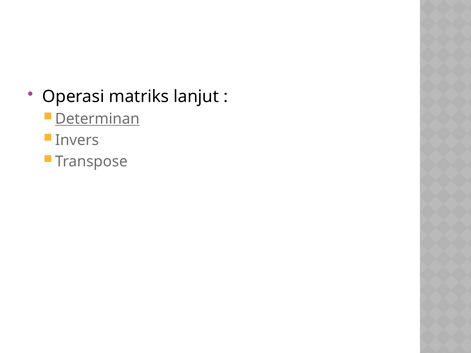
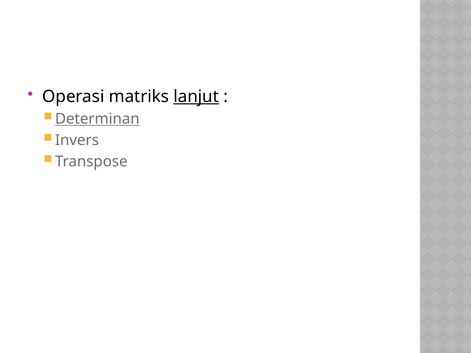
lanjut underline: none -> present (196, 97)
